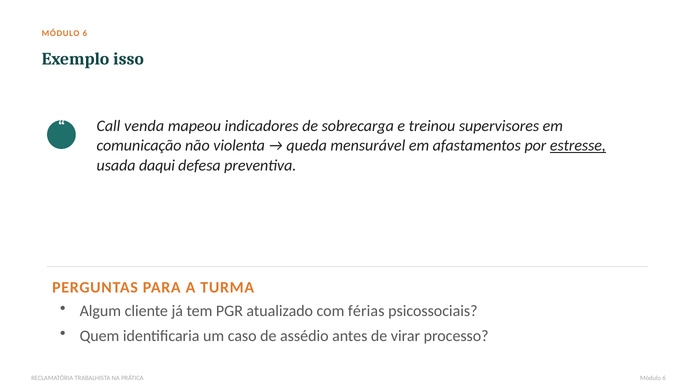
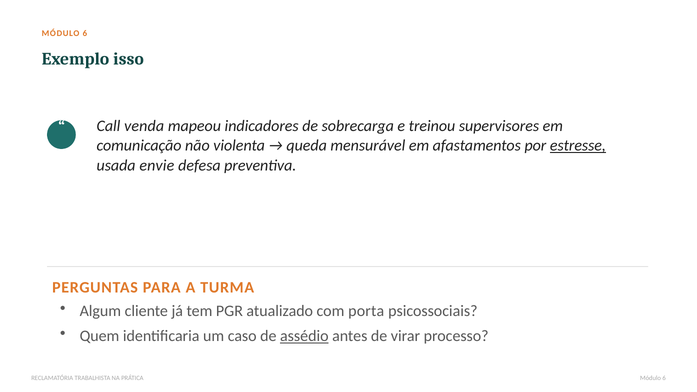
daqui: daqui -> envie (157, 165)
férias: férias -> porta (366, 311)
assédio underline: none -> present (304, 336)
